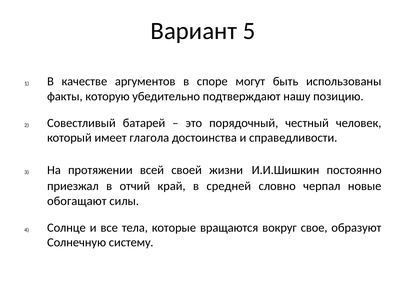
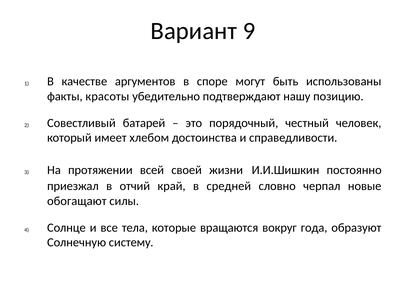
5: 5 -> 9 (249, 31)
которую: которую -> красоты (107, 96)
глагола: глагола -> хлебом (149, 138)
свое: свое -> года (314, 227)
